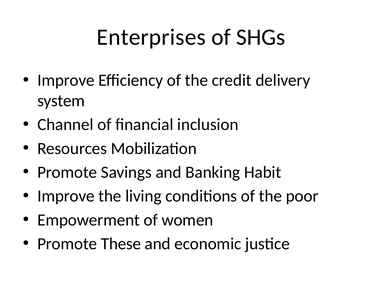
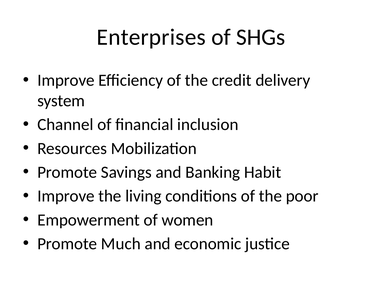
These: These -> Much (121, 243)
